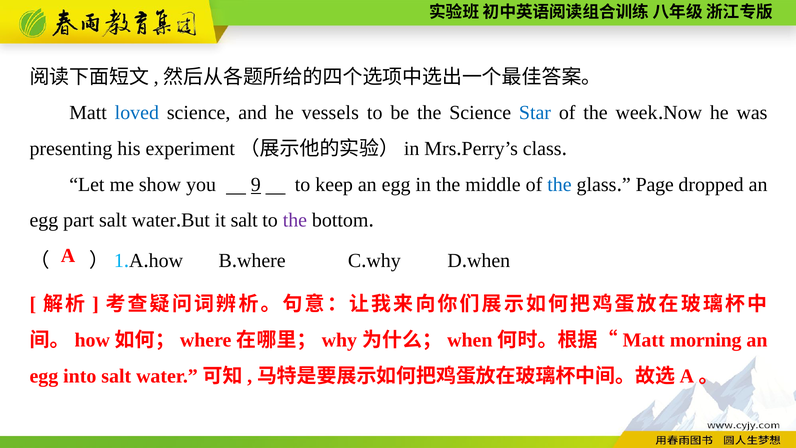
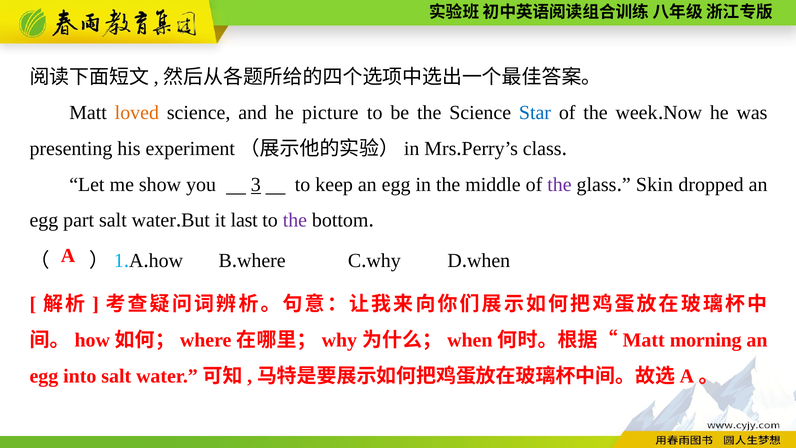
loved colour: blue -> orange (137, 113)
vessels: vessels -> picture (330, 113)
9: 9 -> 3 (256, 184)
the colour: blue -> purple (559, 184)
Page: Page -> Skin (654, 184)
it salt: salt -> last (244, 220)
